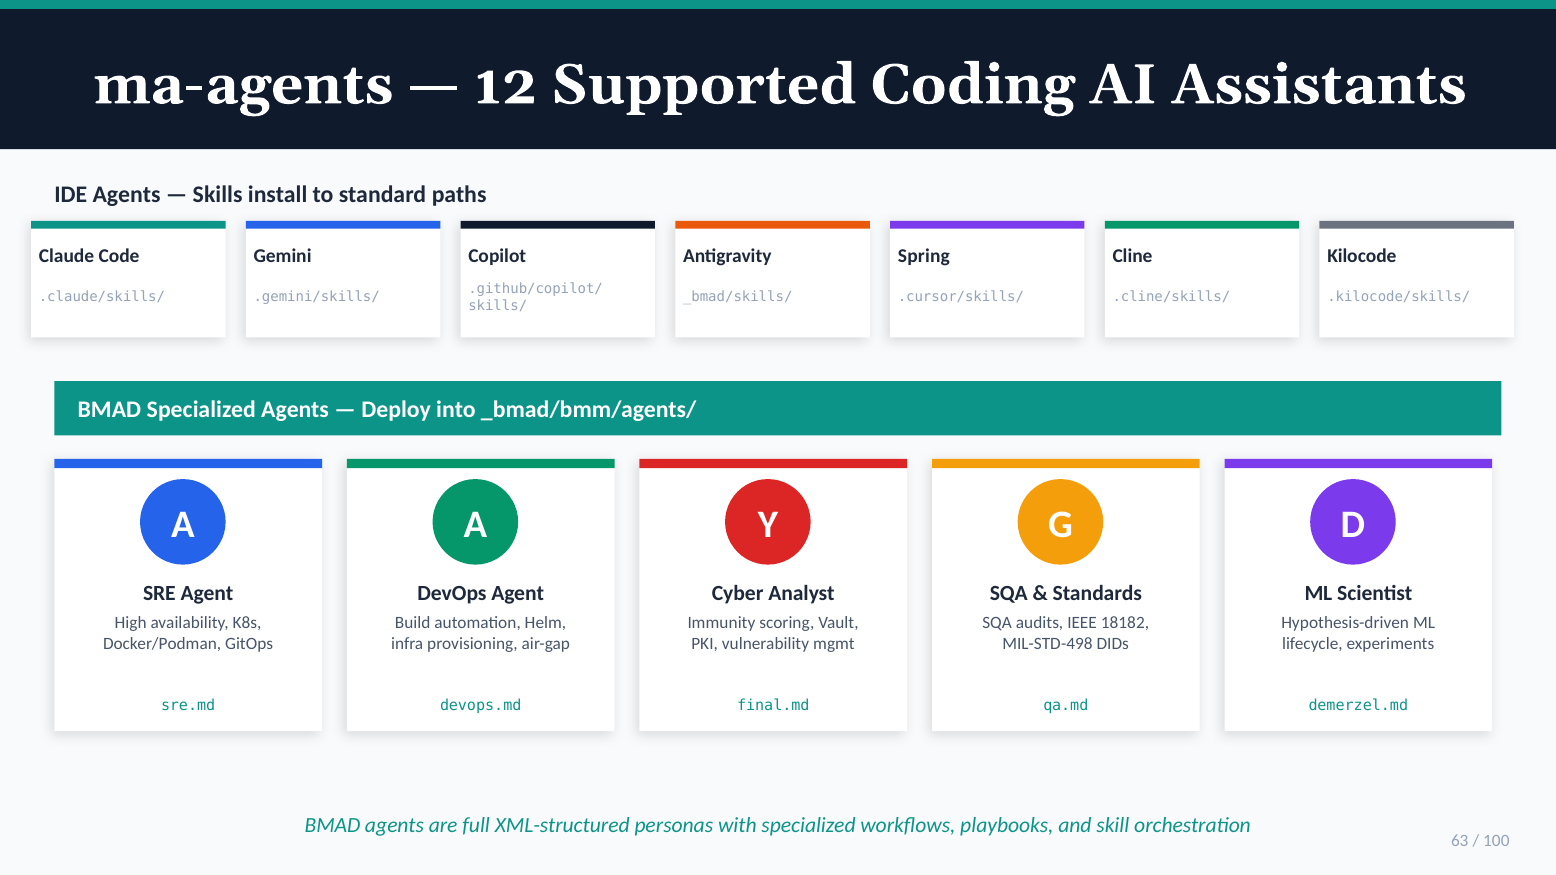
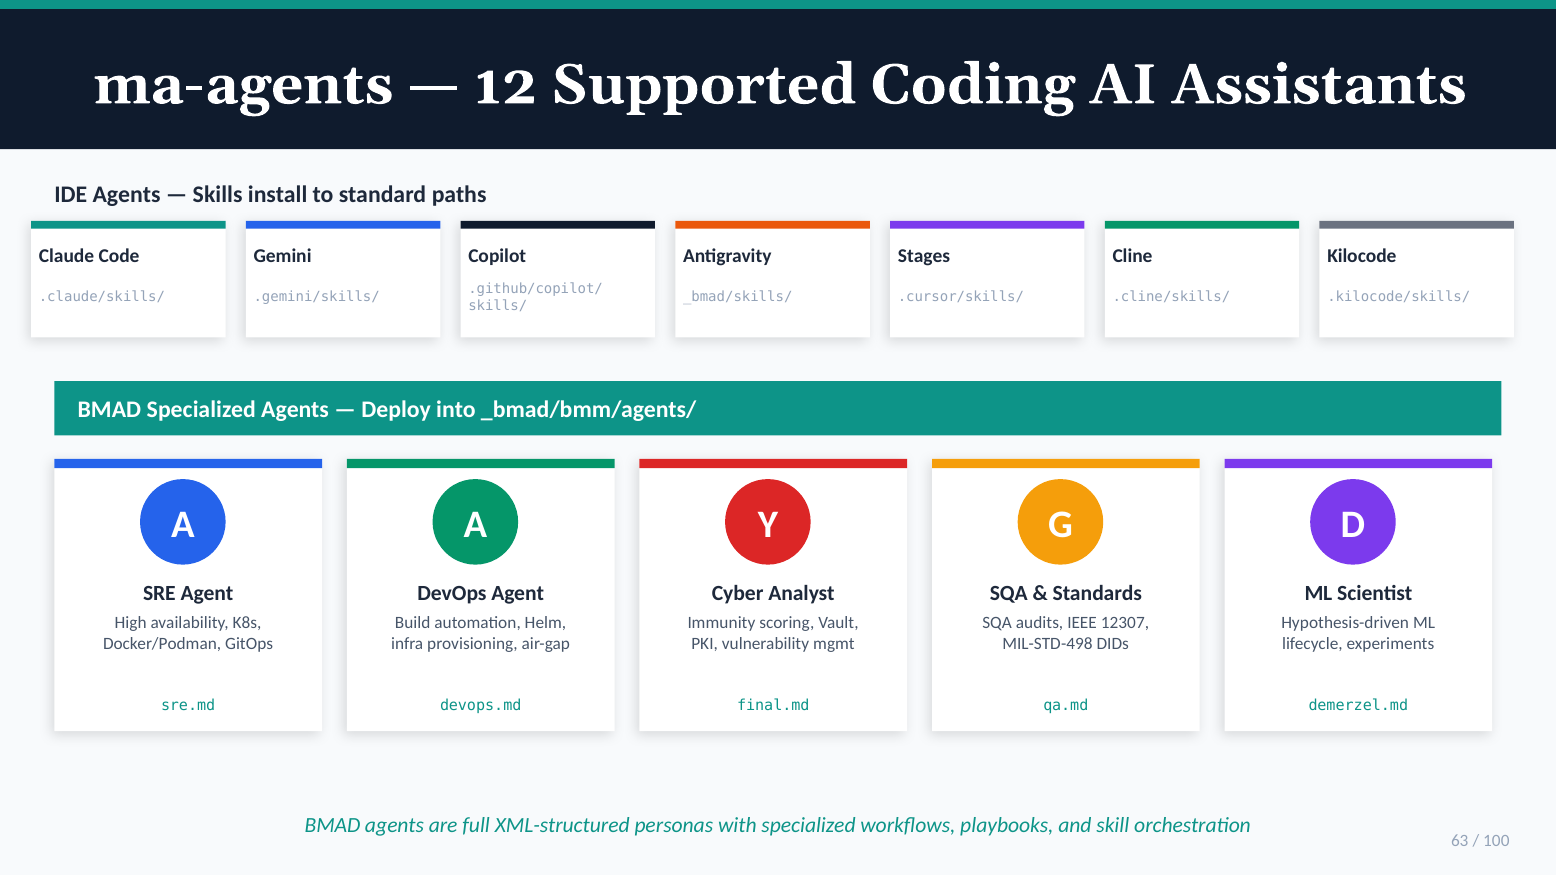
Spring: Spring -> Stages (924, 256)
18182: 18182 -> 12307 (1125, 623)
